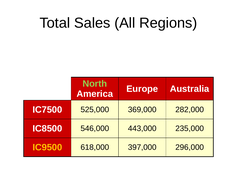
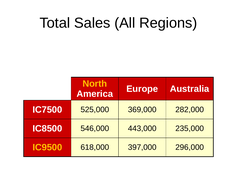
North colour: light green -> yellow (95, 84)
